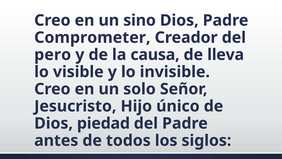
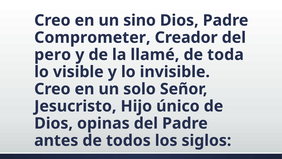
causa: causa -> llamé (155, 55)
lleva: lleva -> toda (225, 55)
piedad: piedad -> opinas (103, 123)
